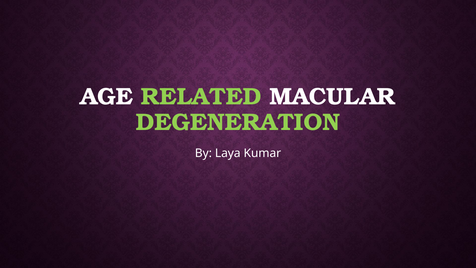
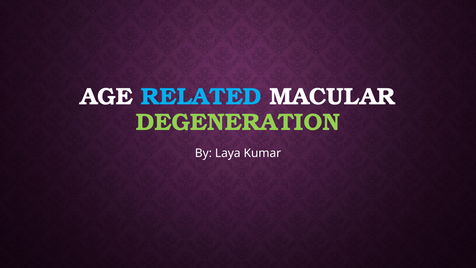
RELATED colour: light green -> light blue (201, 97)
